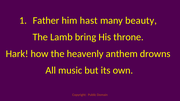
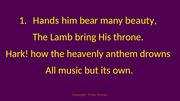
Father: Father -> Hands (46, 21)
hast: hast -> bear (89, 21)
